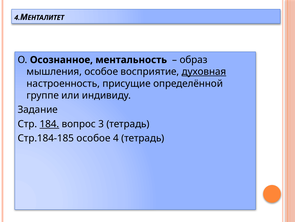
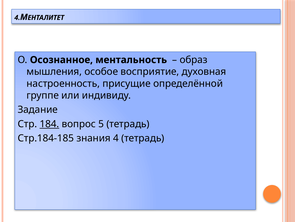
духовная underline: present -> none (204, 71)
3: 3 -> 5 (101, 124)
Стр.184-185 особое: особое -> знания (94, 138)
